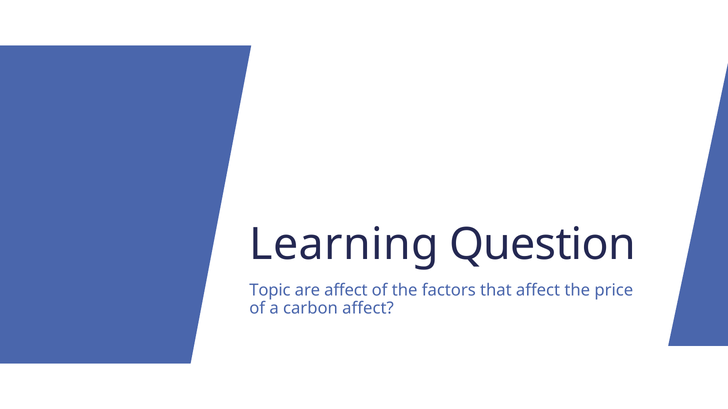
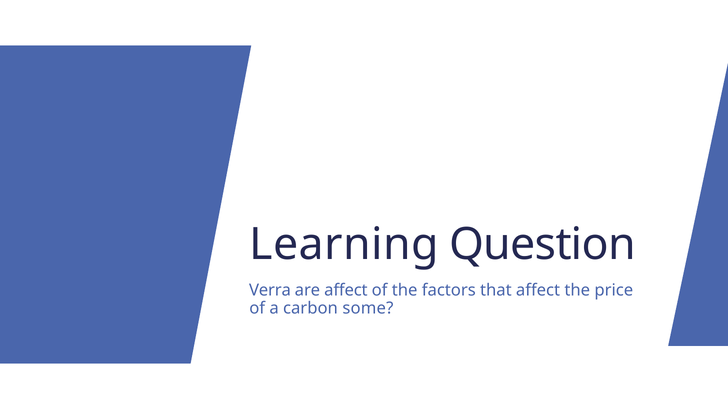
Topic: Topic -> Verra (270, 290)
carbon affect: affect -> some (368, 308)
